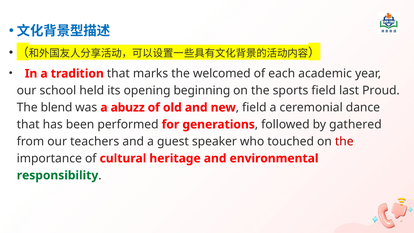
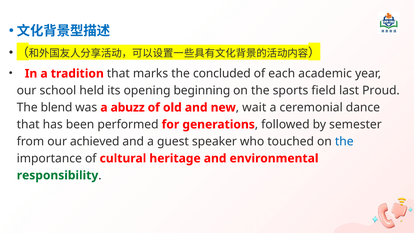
welcomed: welcomed -> concluded (222, 74)
field: field -> wait (254, 107)
gathered: gathered -> semester (355, 124)
teachers: teachers -> achieved (95, 141)
the colour: red -> blue (344, 141)
